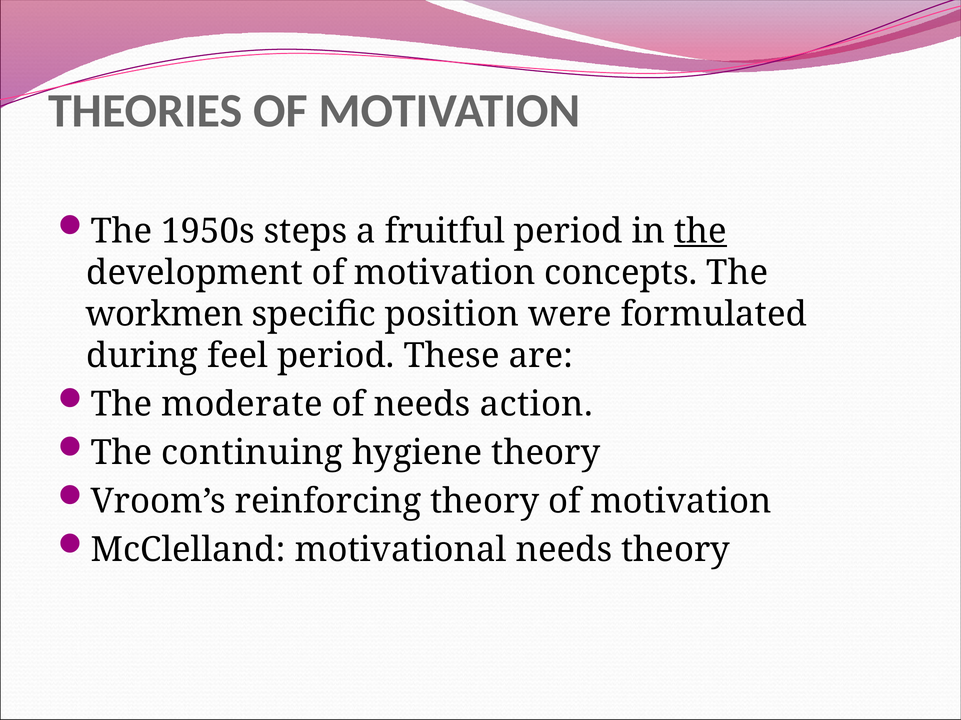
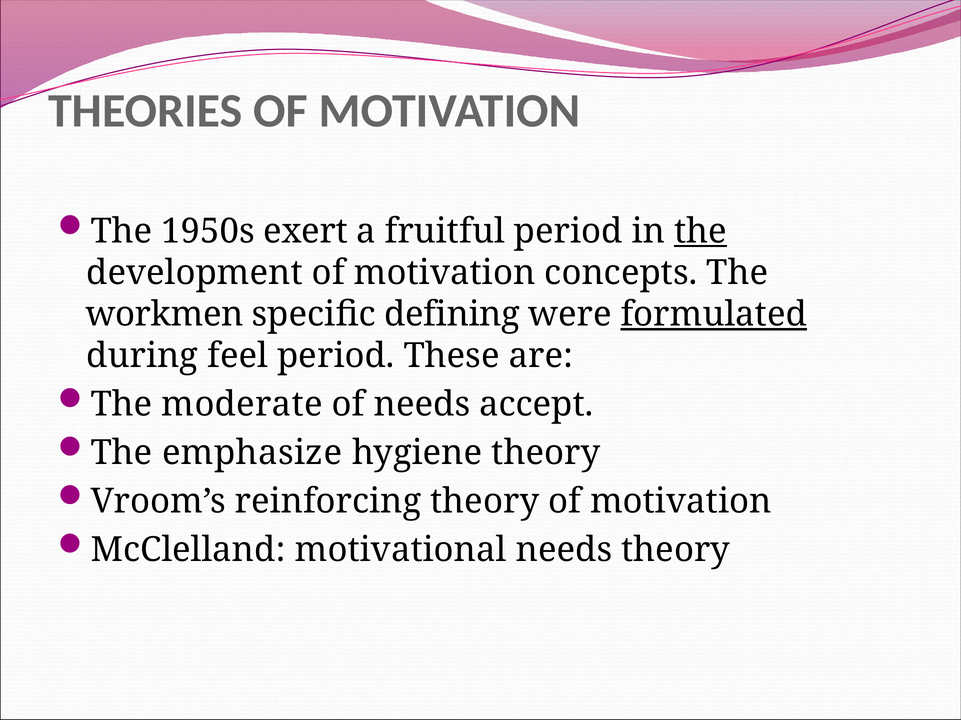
steps: steps -> exert (306, 231)
position: position -> defining (452, 315)
formulated underline: none -> present (714, 315)
action: action -> accept (536, 405)
continuing: continuing -> emphasize (252, 453)
